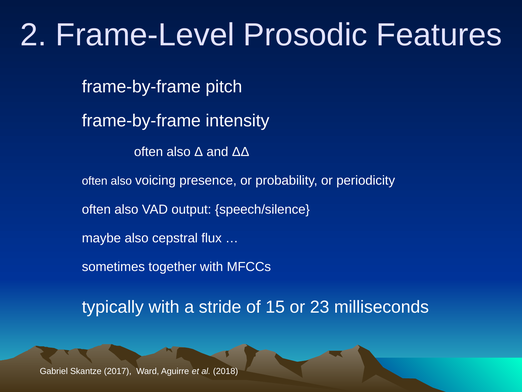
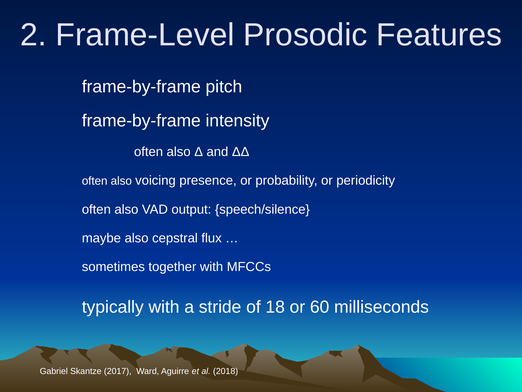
15: 15 -> 18 (275, 307)
23: 23 -> 60 (320, 307)
